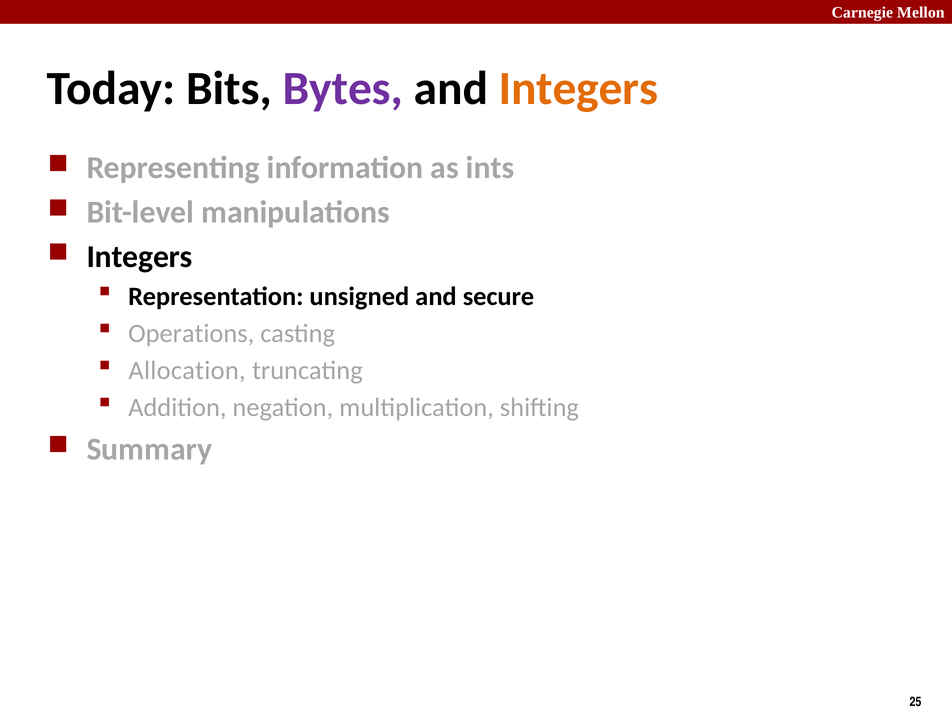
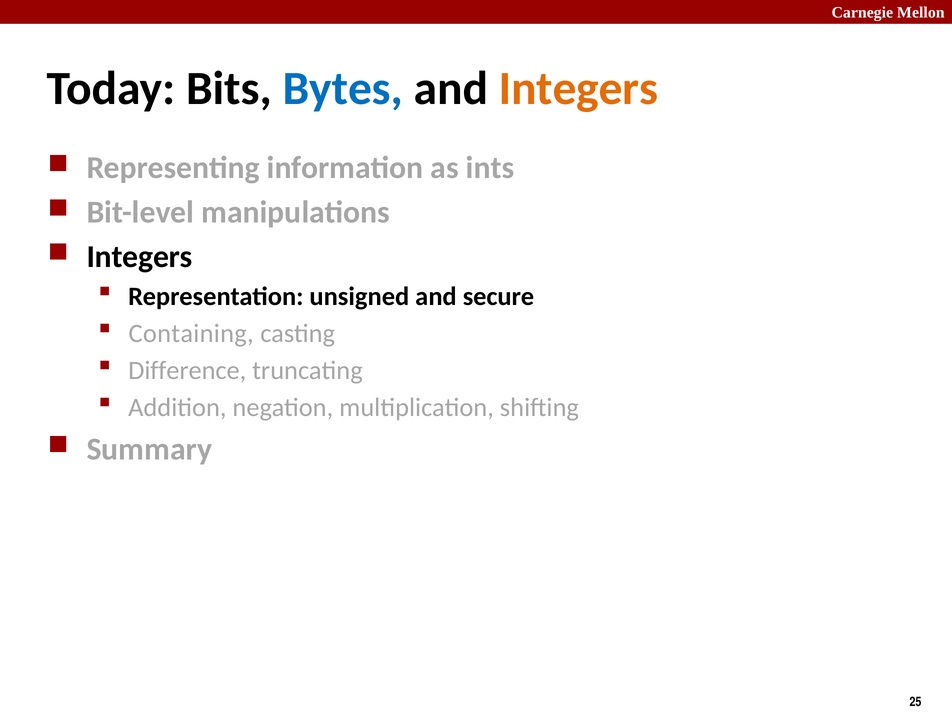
Bytes colour: purple -> blue (343, 88)
Operations: Operations -> Containing (191, 334)
Allocation: Allocation -> Difference (187, 371)
